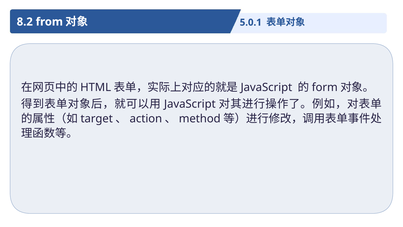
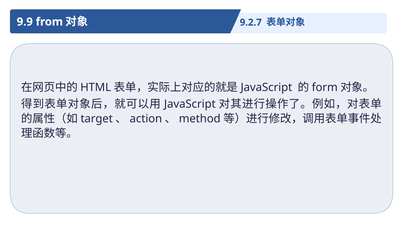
8.2: 8.2 -> 9.9 (25, 22)
5.0.1: 5.0.1 -> 9.2.7 (251, 22)
